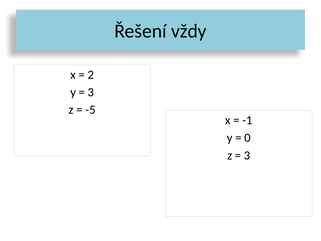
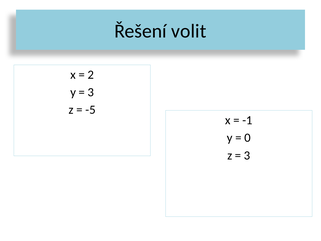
vždy: vždy -> volit (189, 31)
